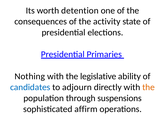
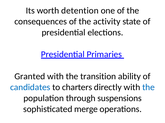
Nothing: Nothing -> Granted (30, 77)
legislative: legislative -> transition (98, 77)
adjourn: adjourn -> charters (77, 88)
the colour: orange -> blue (149, 88)
affirm: affirm -> merge (86, 110)
